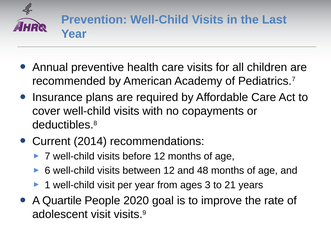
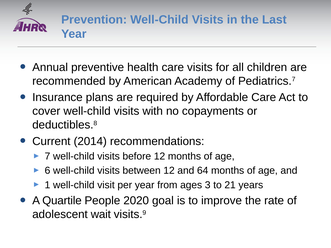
48: 48 -> 64 (203, 171)
adolescent visit: visit -> wait (101, 215)
